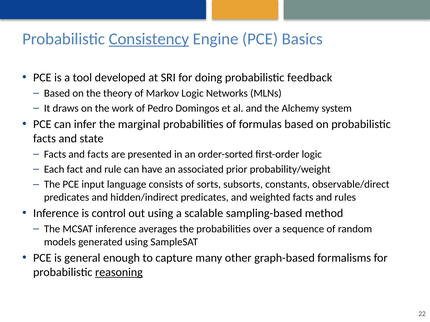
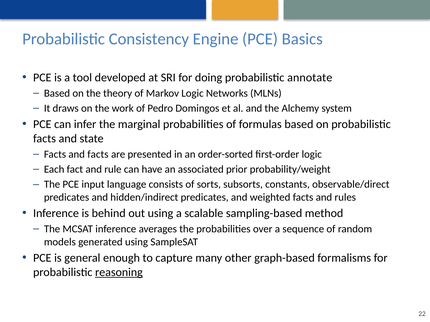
Consistency underline: present -> none (149, 39)
feedback: feedback -> annotate (310, 78)
control: control -> behind (109, 214)
